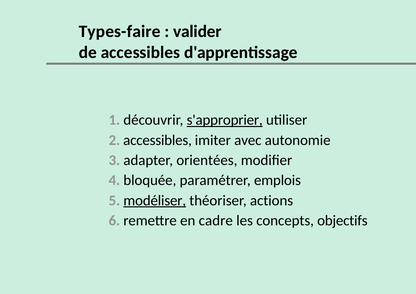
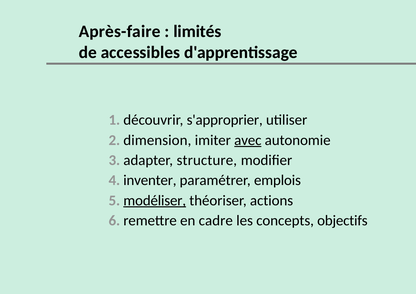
Types-faire: Types-faire -> Après-faire (120, 32)
valider: valider -> limités (197, 32)
s'approprier underline: present -> none (225, 120)
2 accessibles: accessibles -> dimension (157, 140)
avec underline: none -> present (248, 140)
orientées: orientées -> structure (207, 160)
bloquée: bloquée -> inventer (150, 180)
